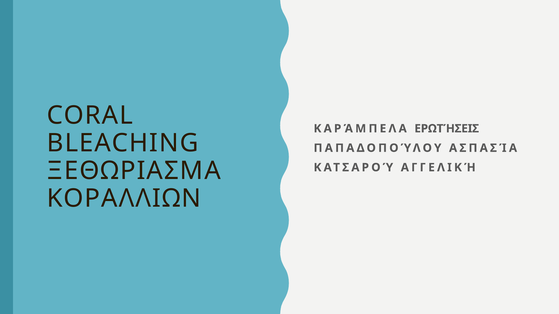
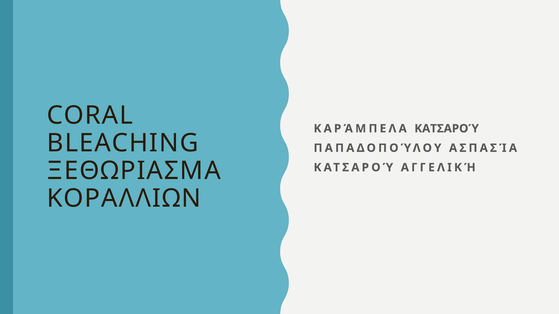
ΚΑΡΆΜΠΕΛΑ ΕΡΩΤΉΣΕΙΣ: ΕΡΩΤΉΣΕΙΣ -> ΚΑΤΣΑΡΟΎ (447, 129)
